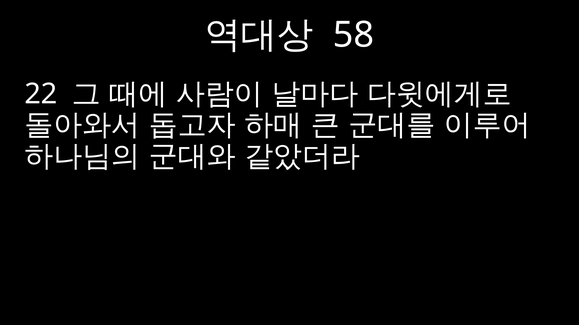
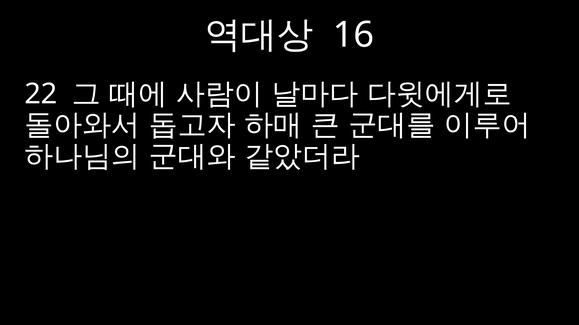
58: 58 -> 16 (354, 35)
